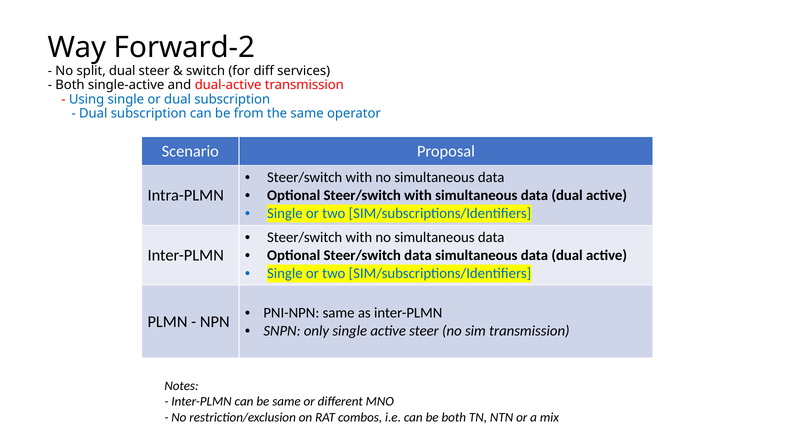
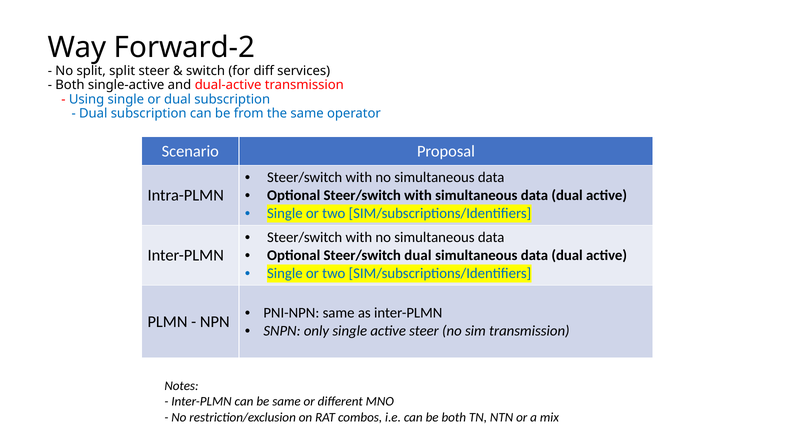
split dual: dual -> split (122, 71)
Steer/switch data: data -> dual (418, 255)
